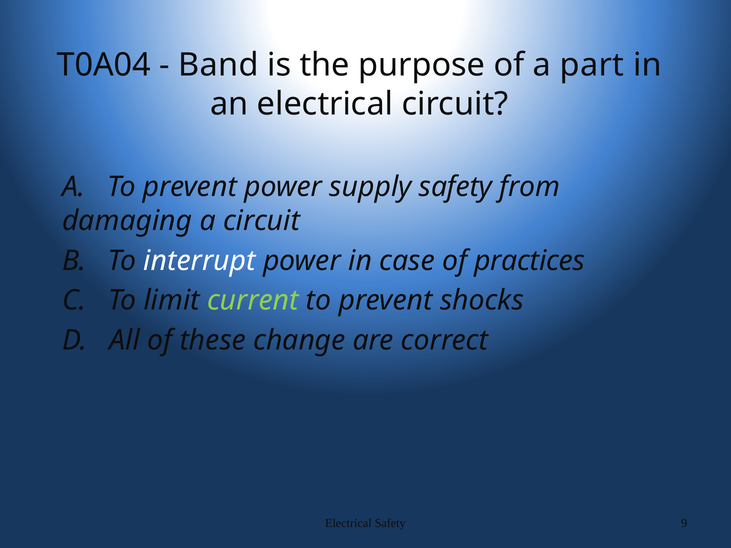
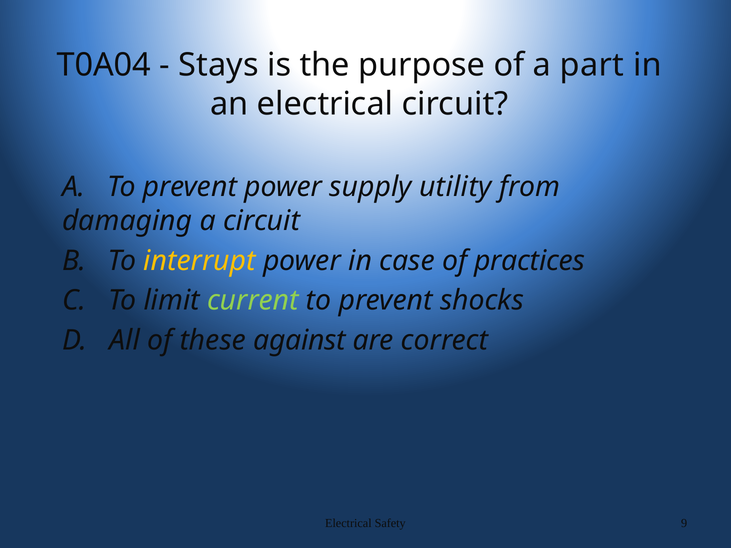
Band: Band -> Stays (219, 65)
supply safety: safety -> utility (455, 187)
interrupt colour: white -> yellow (200, 261)
change: change -> against (299, 340)
